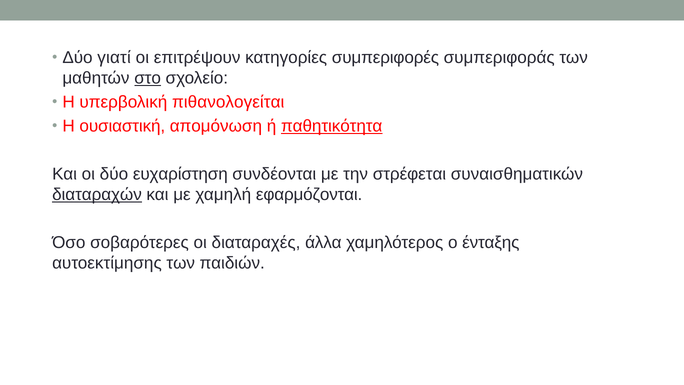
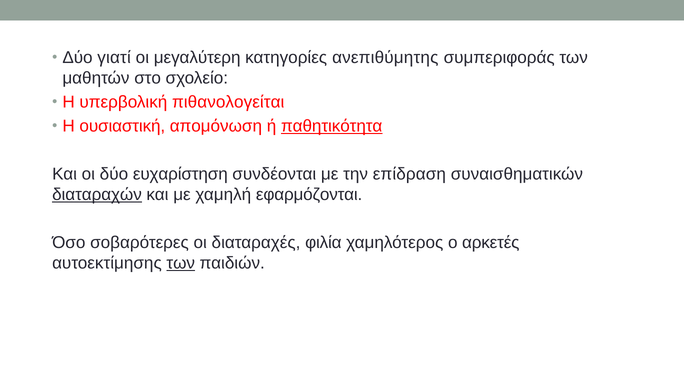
επιτρέψουν: επιτρέψουν -> μεγαλύτερη (197, 58)
συμπεριφορές: συμπεριφορές -> ανεπιθύμητης (385, 58)
στο underline: present -> none (148, 78)
στρέφεται: στρέφεται -> επίδραση (409, 174)
άλλα: άλλα -> φιλία (323, 242)
ένταξης: ένταξης -> αρκετές (491, 242)
των underline: none -> present (181, 263)
